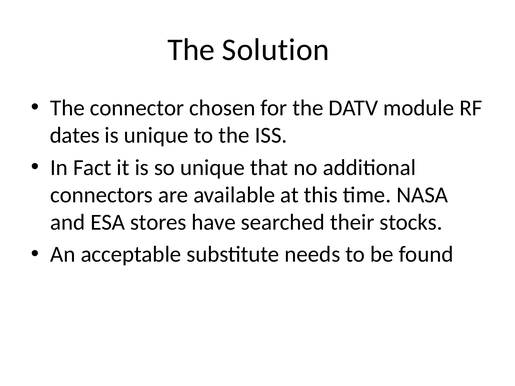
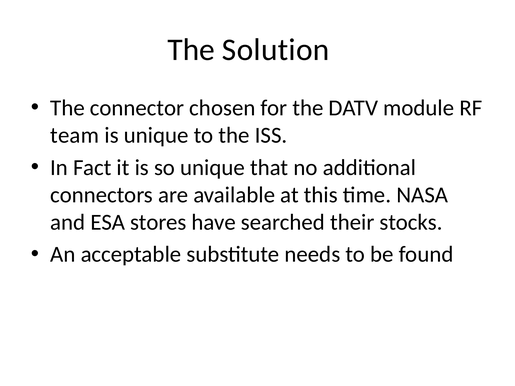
dates: dates -> team (75, 136)
